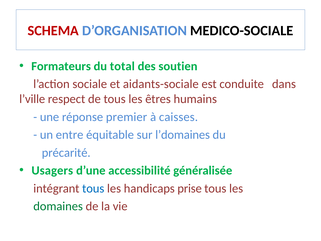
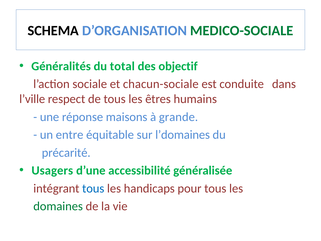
SCHEMA colour: red -> black (53, 31)
MEDICO-SOCIALE colour: black -> green (242, 31)
Formateurs: Formateurs -> Généralités (61, 66)
soutien: soutien -> objectif (178, 66)
aidants-sociale: aidants-sociale -> chacun-sociale (161, 84)
premier: premier -> maisons (127, 117)
caisses: caisses -> grande (178, 117)
prise: prise -> pour (190, 188)
